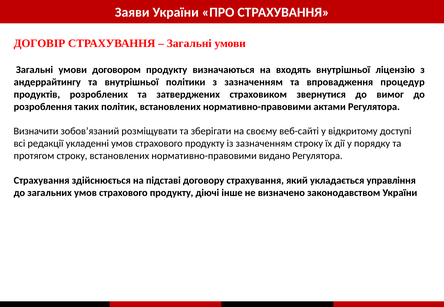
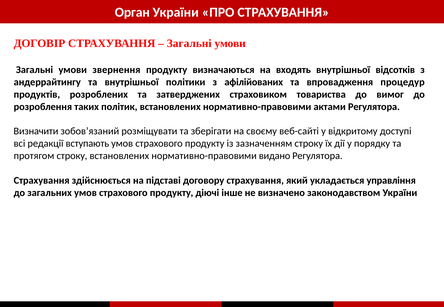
Заяви: Заяви -> Орган (132, 12)
договором: договором -> звернення (116, 70)
ліцензію: ліцензію -> відсотків (395, 70)
з зазначенням: зазначенням -> афілійованих (254, 82)
звернутися: звернутися -> товариства (321, 95)
укладенні: укладенні -> вступають (87, 144)
